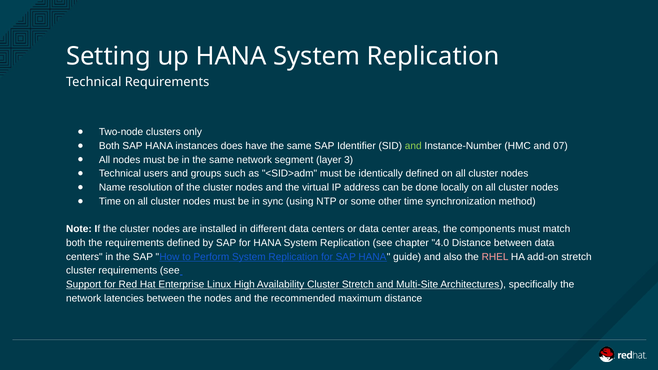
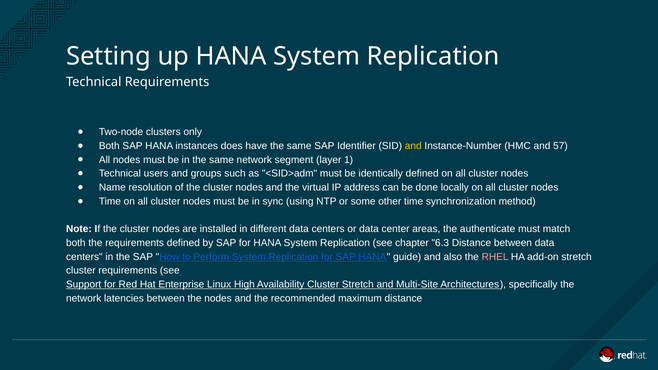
and colour: light green -> yellow (413, 146)
07: 07 -> 57 (561, 146)
3: 3 -> 1 (349, 160)
components: components -> authenticate (488, 229)
4.0: 4.0 -> 6.3 (440, 243)
